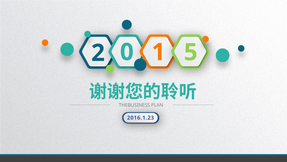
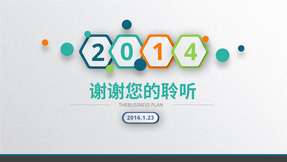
5: 5 -> 4 (191, 52)
